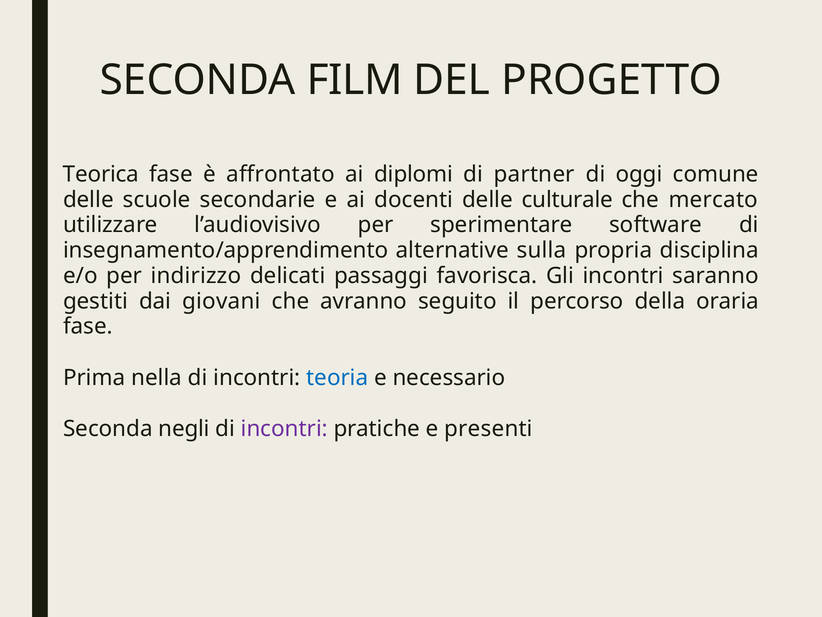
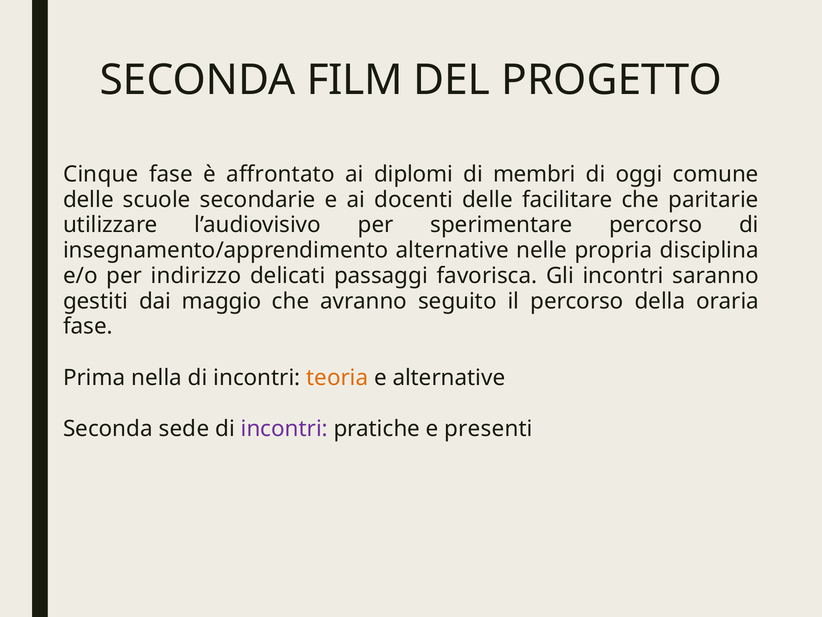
Teorica: Teorica -> Cinque (101, 174)
partner: partner -> membri (534, 174)
culturale: culturale -> facilitare (567, 199)
mercato: mercato -> paritarie (713, 199)
sperimentare software: software -> percorso (656, 225)
sulla: sulla -> nelle (542, 250)
giovani: giovani -> maggio (222, 301)
teoria colour: blue -> orange (337, 377)
e necessario: necessario -> alternative (449, 377)
negli: negli -> sede (184, 428)
